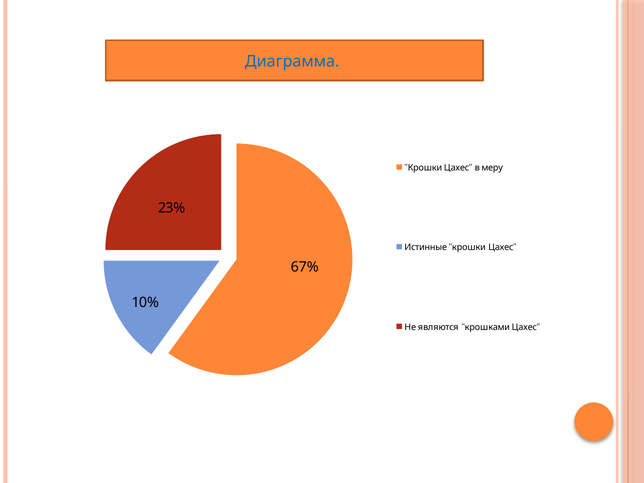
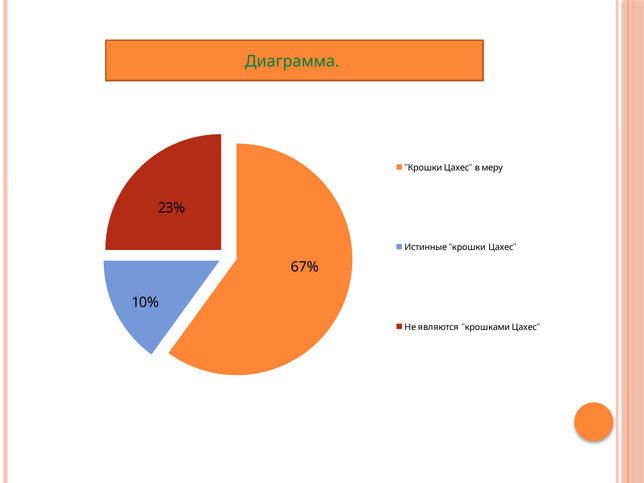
Диаграмма colour: blue -> green (292, 61)
